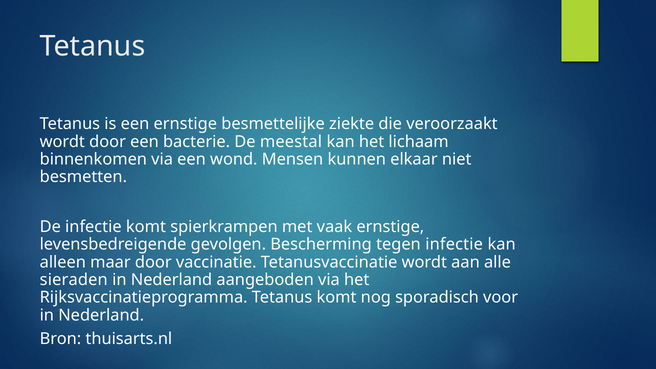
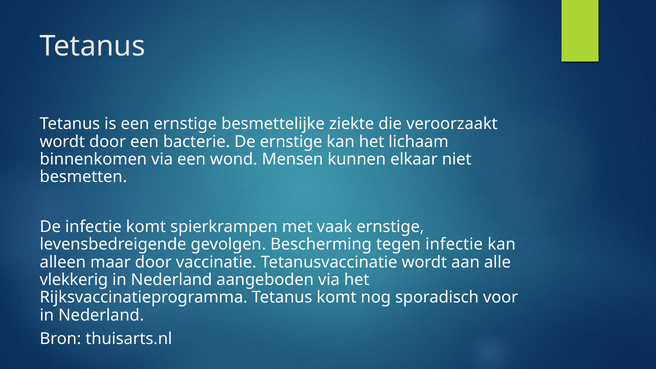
De meestal: meestal -> ernstige (291, 142)
sieraden: sieraden -> vlekkerig (74, 280)
